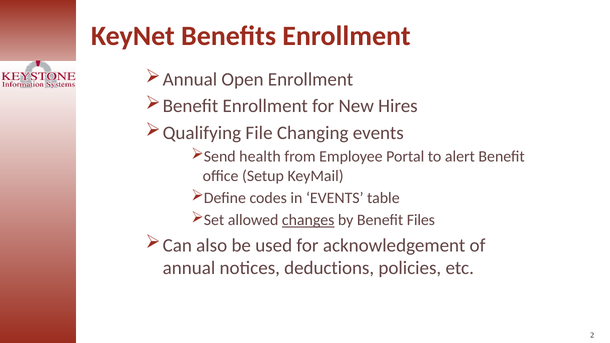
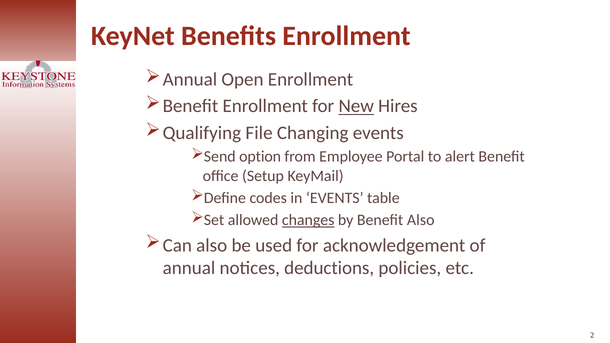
New underline: none -> present (356, 106)
health: health -> option (260, 157)
Benefit Files: Files -> Also (421, 220)
